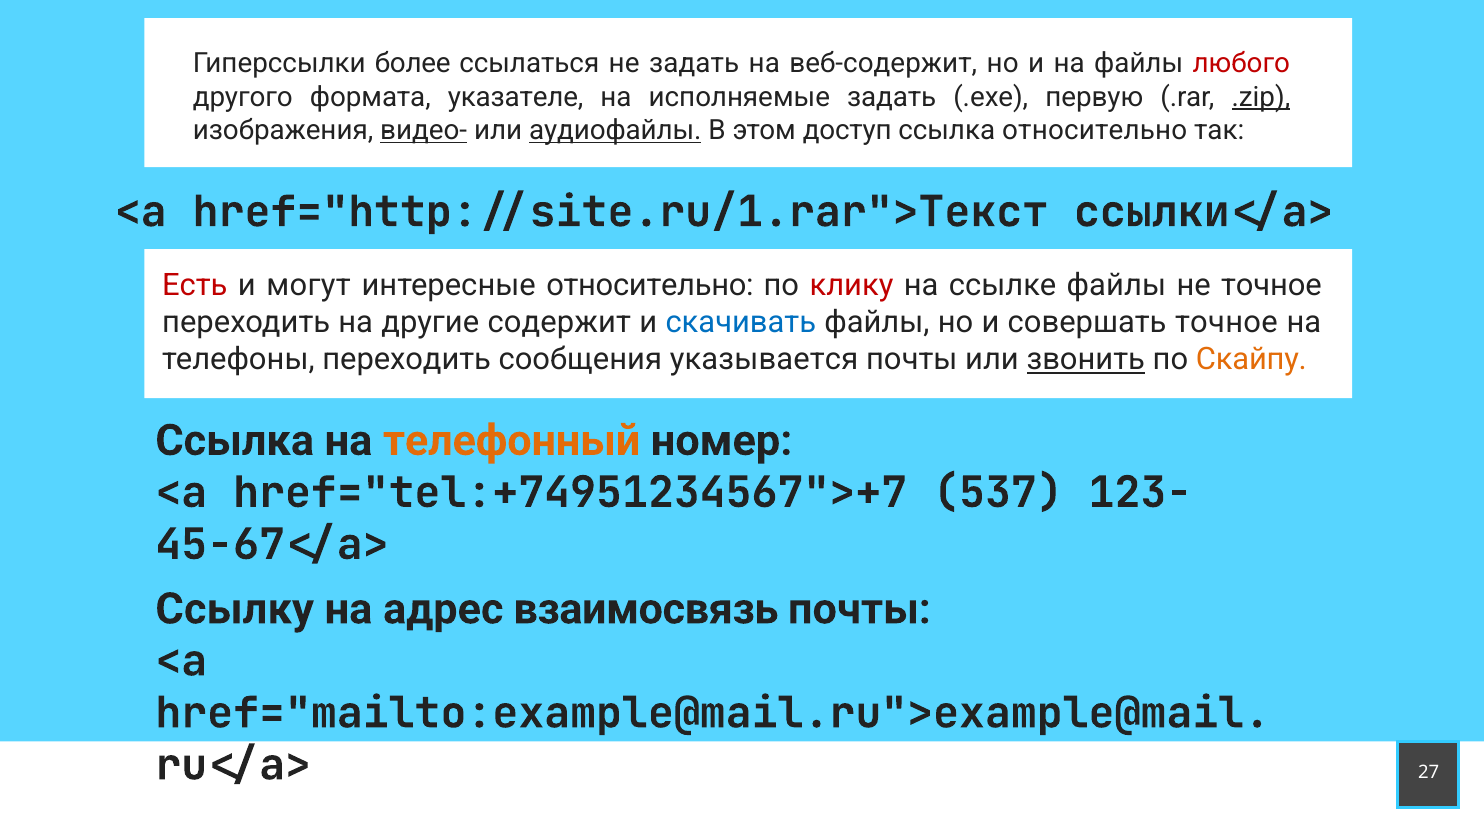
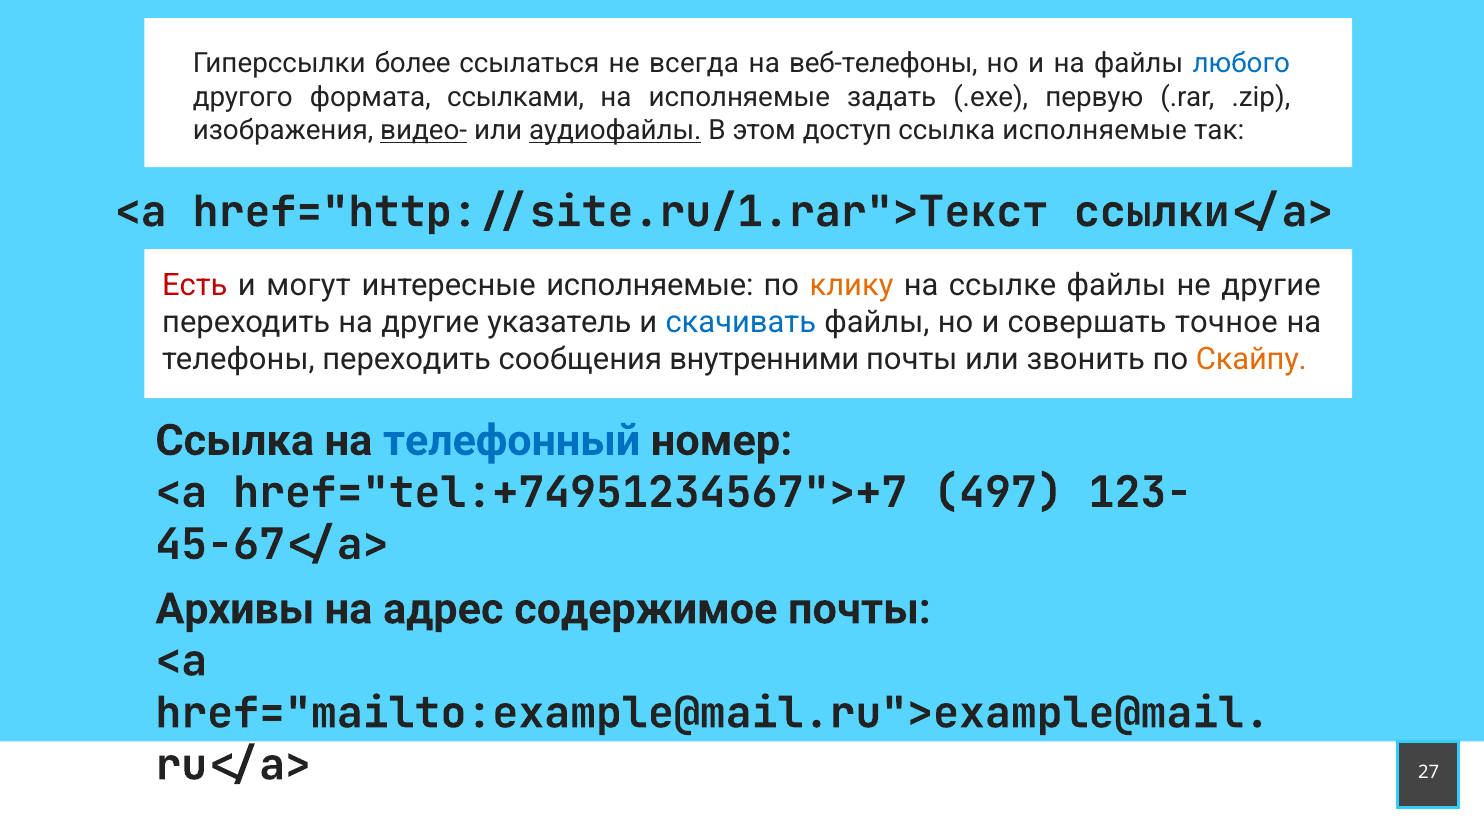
не задать: задать -> всегда (694, 64)
веб-содержит: веб-содержит -> веб-телефоны (883, 64)
любого colour: red -> blue (1241, 64)
указателе: указателе -> ссылками (516, 97)
.zip underline: present -> none (1261, 97)
ссылка относительно: относительно -> исполняемые (1095, 130)
интересные относительно: относительно -> исполняемые (650, 285)
клику colour: red -> orange (852, 285)
не точное: точное -> другие (1271, 285)
содержит: содержит -> указатель (559, 322)
указывается: указывается -> внутренними (764, 359)
звонить underline: present -> none (1086, 359)
телефонный colour: orange -> blue (512, 441)
537: 537 -> 497 (998, 492)
Ссылку: Ссылку -> Архивы (235, 609)
взаимосвязь: взаимосвязь -> содержимое (646, 609)
